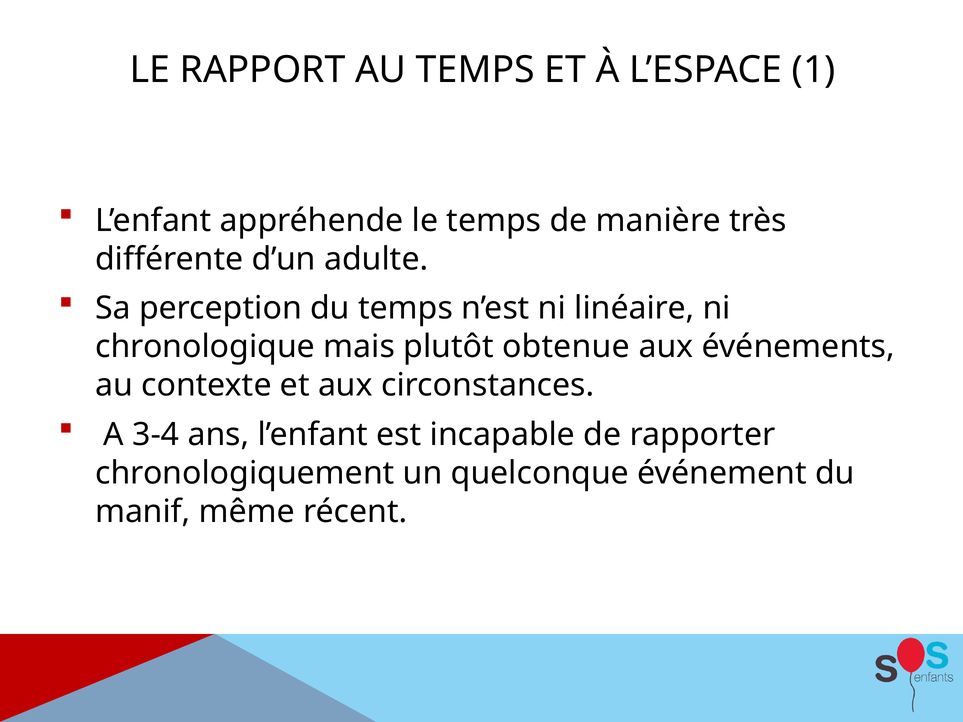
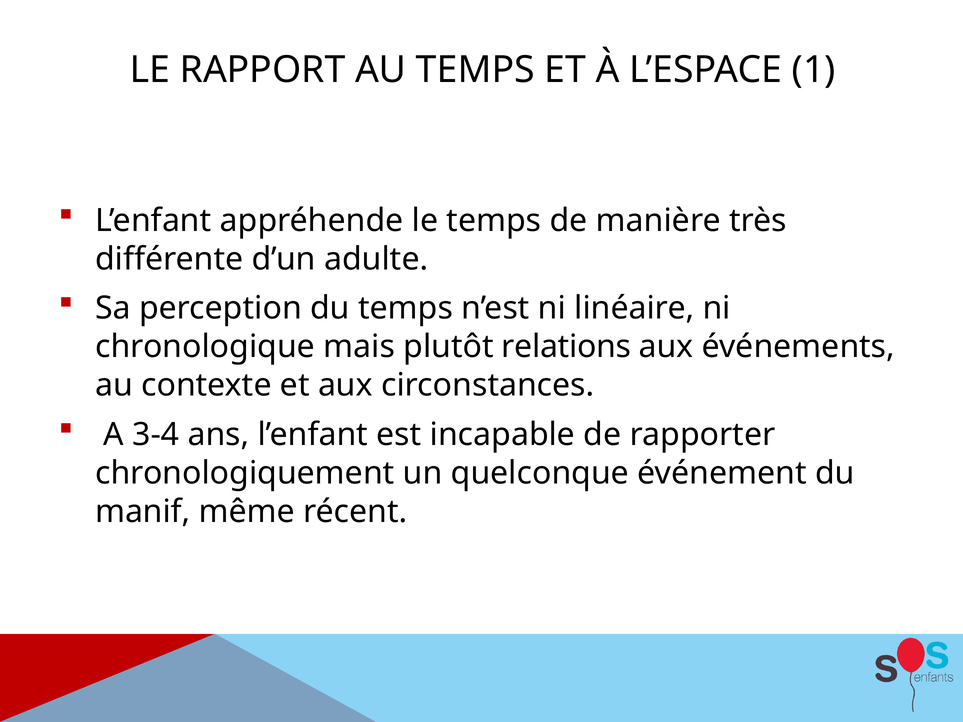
obtenue: obtenue -> relations (566, 347)
